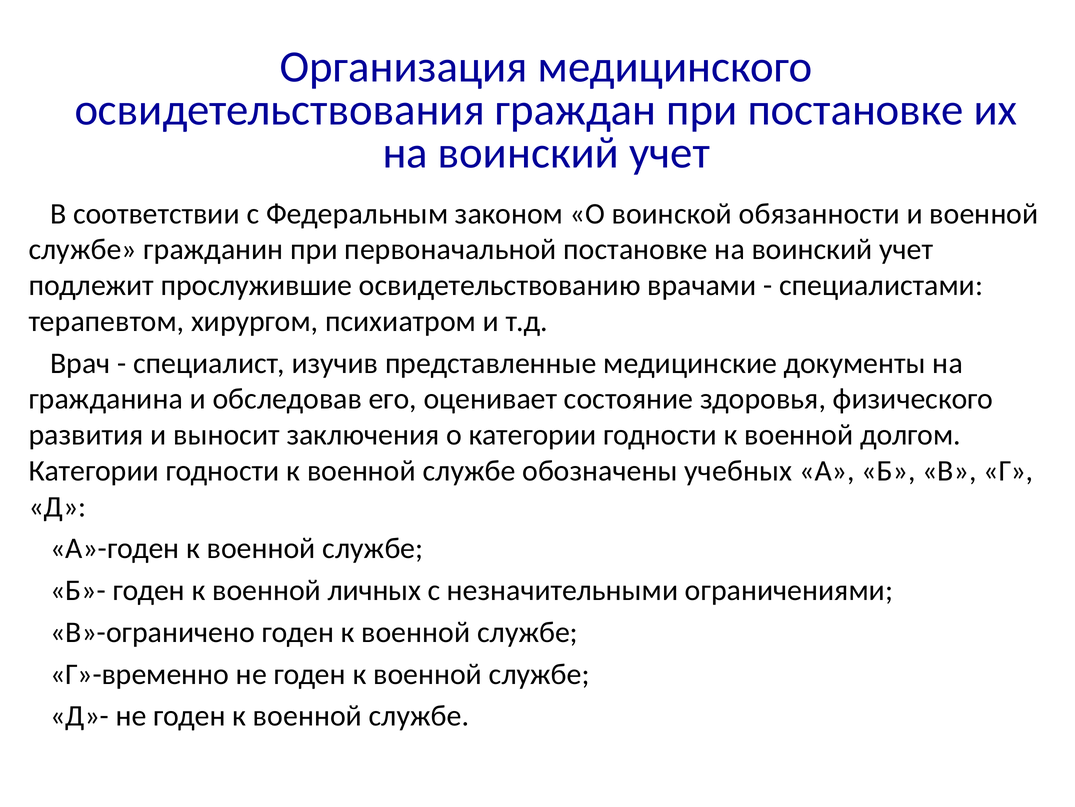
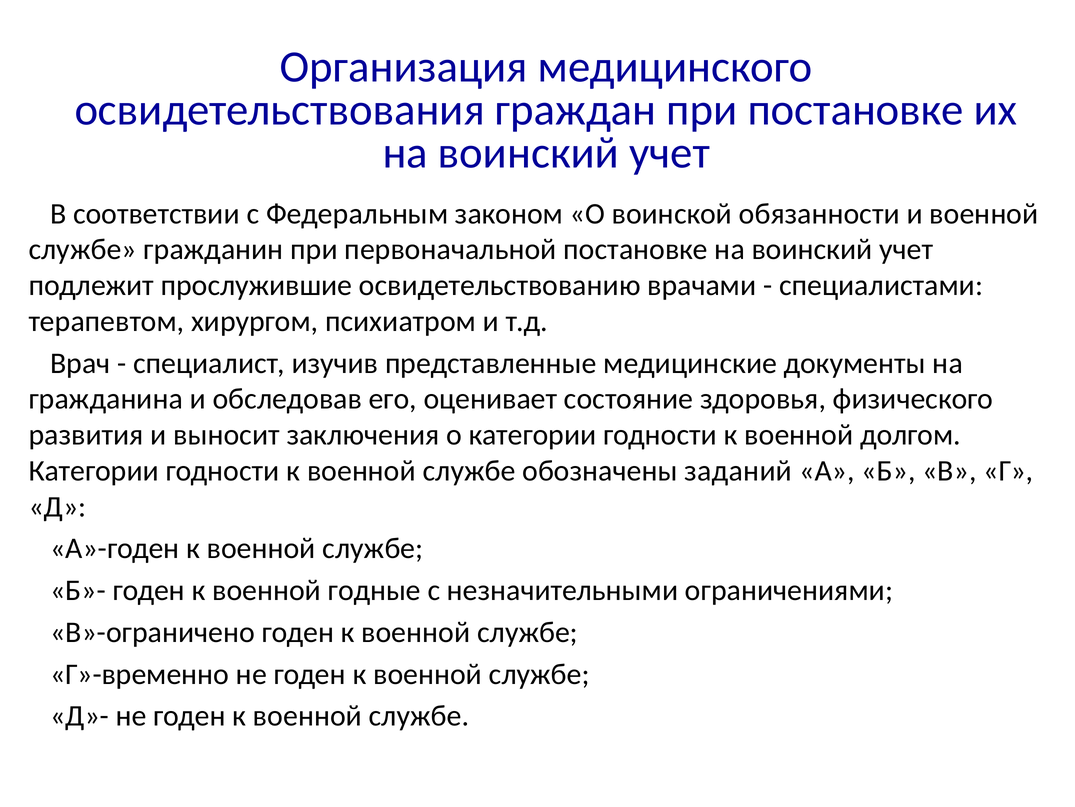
учебных: учебных -> заданий (738, 470)
личных: личных -> годные (374, 590)
